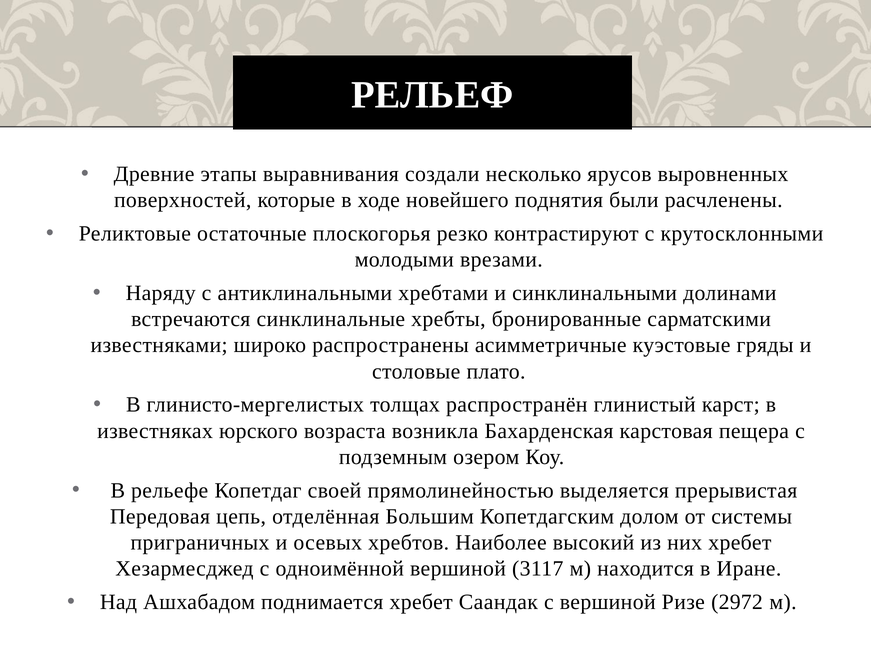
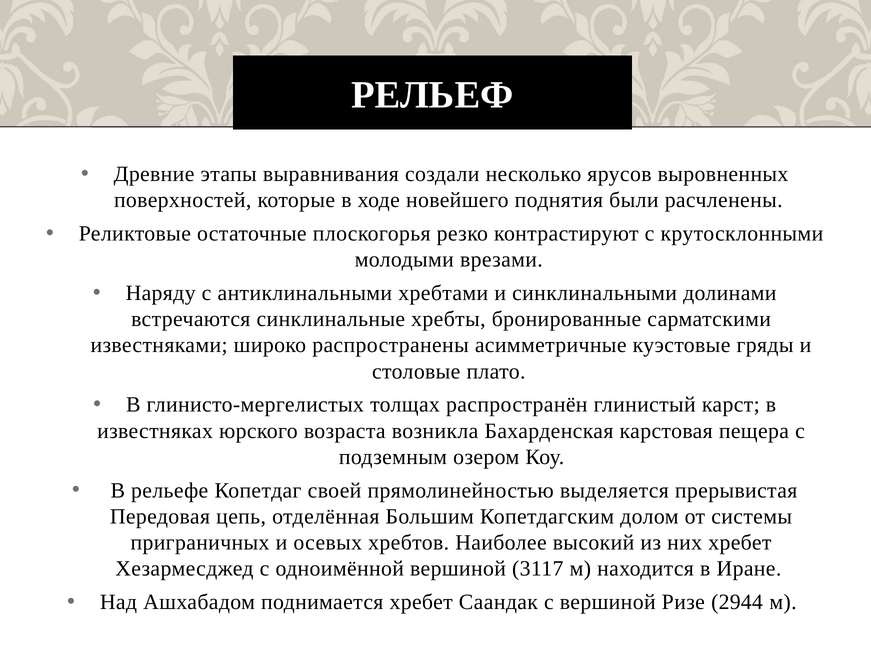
2972: 2972 -> 2944 (737, 602)
